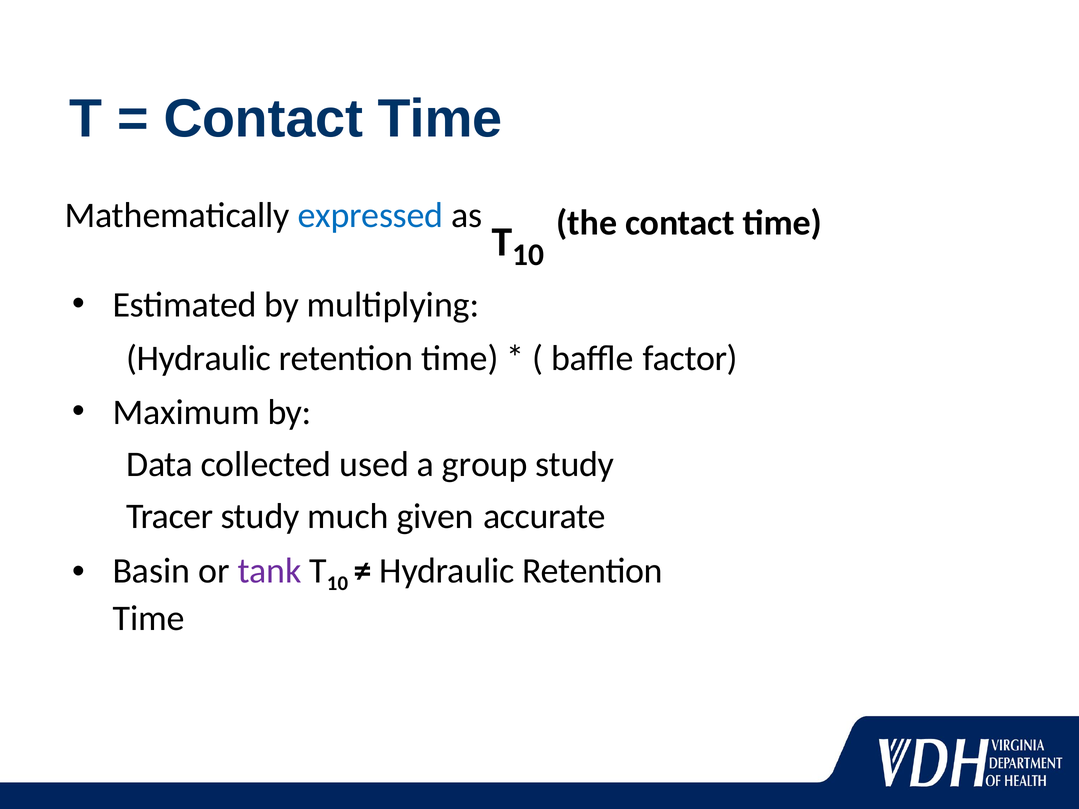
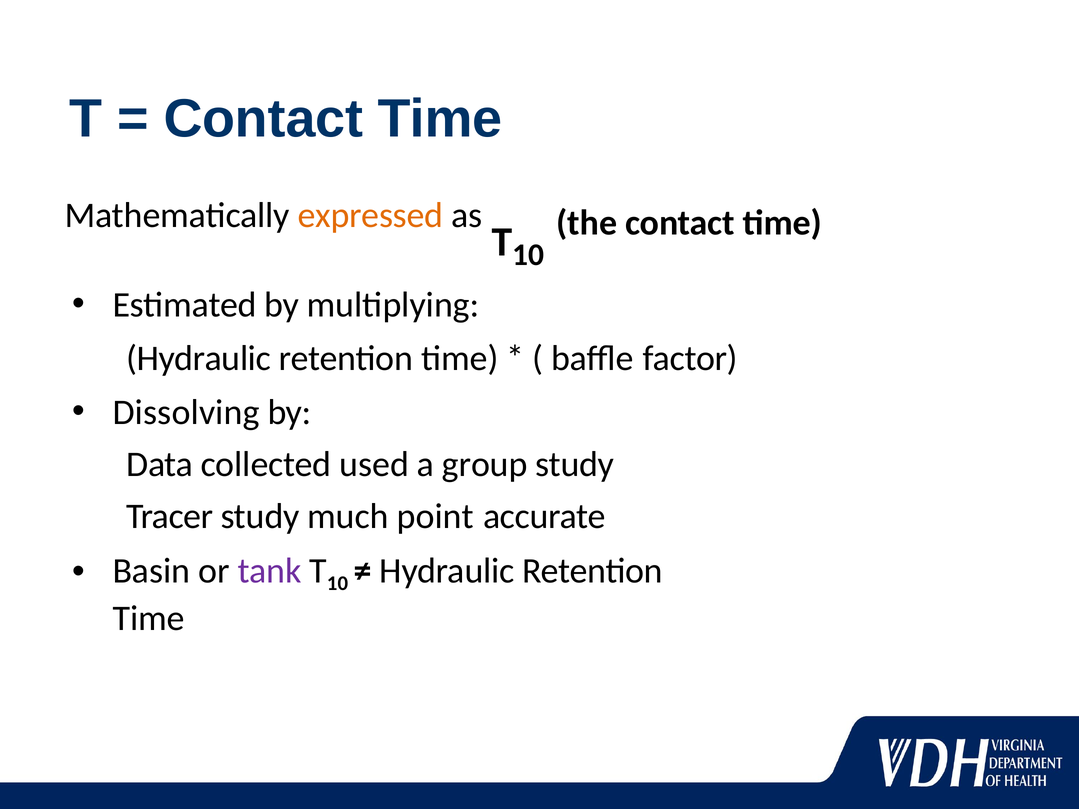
expressed colour: blue -> orange (370, 215)
Maximum: Maximum -> Dissolving (186, 413)
given: given -> point (435, 517)
